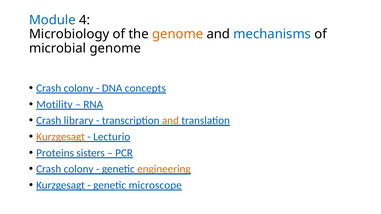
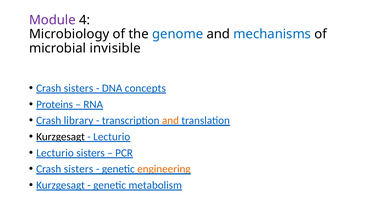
Module colour: blue -> purple (52, 20)
genome colour: orange -> blue (178, 34)
microbial genome: genome -> invisible (115, 48)
colony: colony -> sisters (79, 88)
Motility: Motility -> Proteins (55, 105)
Kurzgesagt colour: orange -> black (61, 137)
Proteins: Proteins -> Lecturio (55, 153)
colony: colony -> sisters (79, 169)
microscope: microscope -> metabolism (155, 186)
